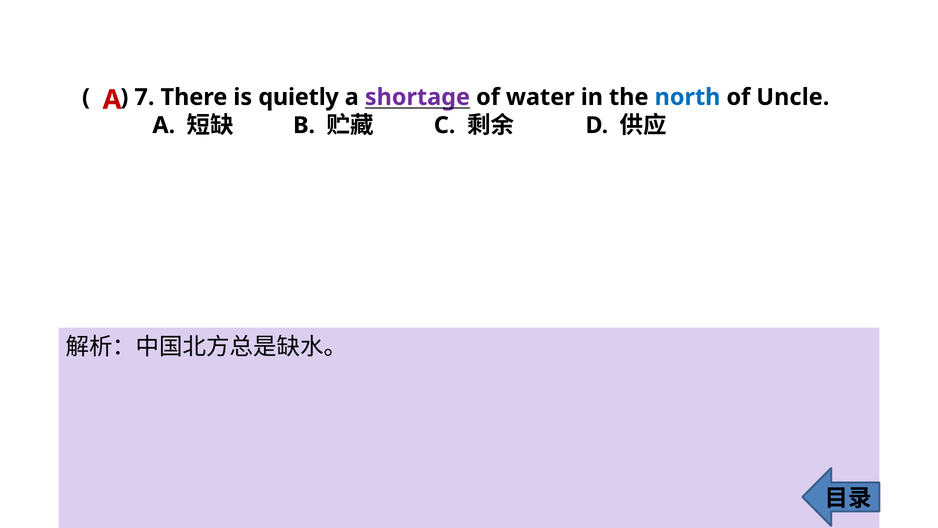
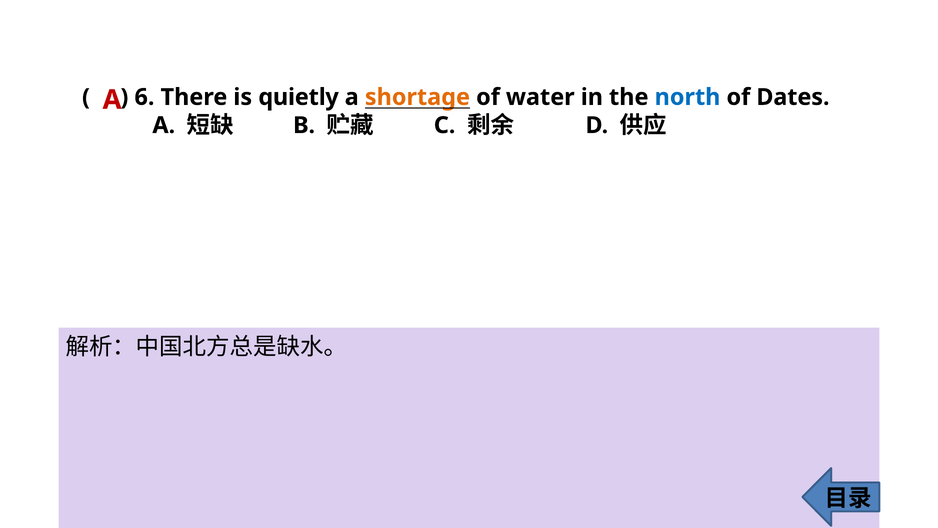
7: 7 -> 6 (144, 97)
shortage colour: purple -> orange (417, 97)
Uncle: Uncle -> Dates (793, 97)
